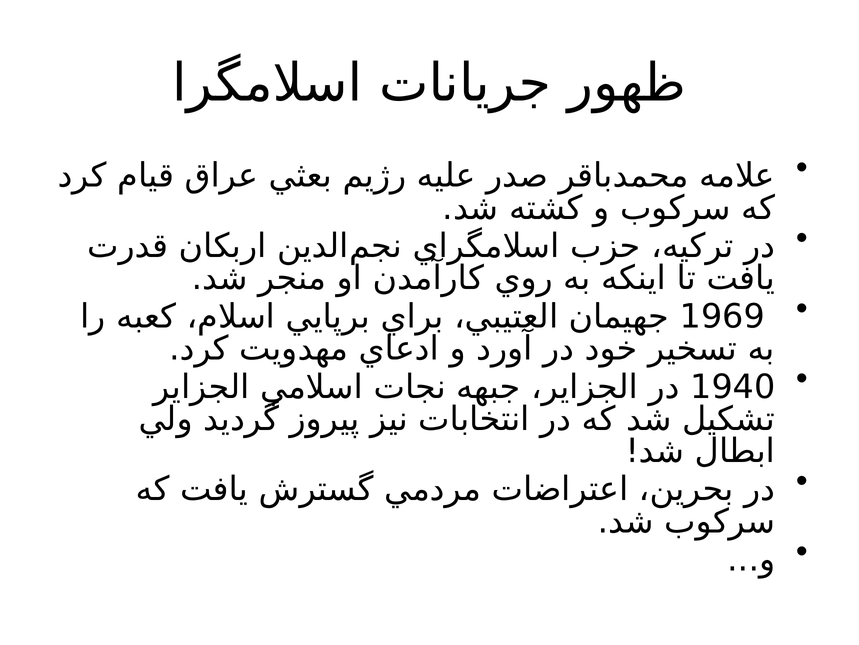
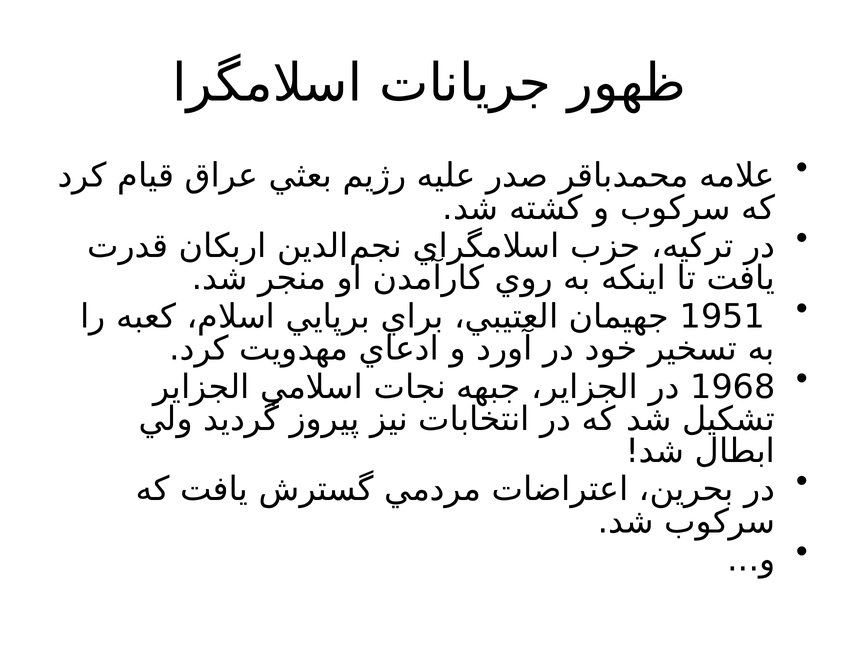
1969: 1969 -> 1951 (722, 316)
1940: 1940 -> 1968 (733, 387)
